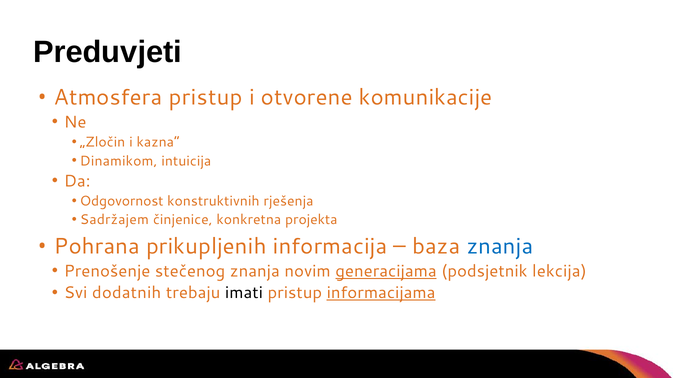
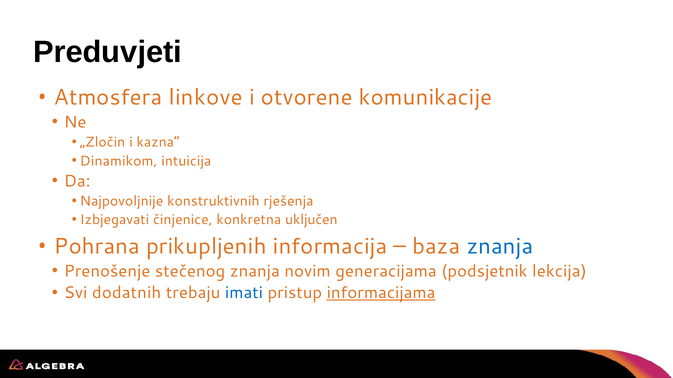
Atmosfera pristup: pristup -> linkove (206, 98)
Odgovornost: Odgovornost -> Najpovoljnije (122, 201)
Sadržajem: Sadržajem -> Izbjegavati (114, 220)
projekta: projekta -> uključen (311, 220)
generacijama underline: present -> none (386, 272)
imati colour: black -> blue (244, 293)
